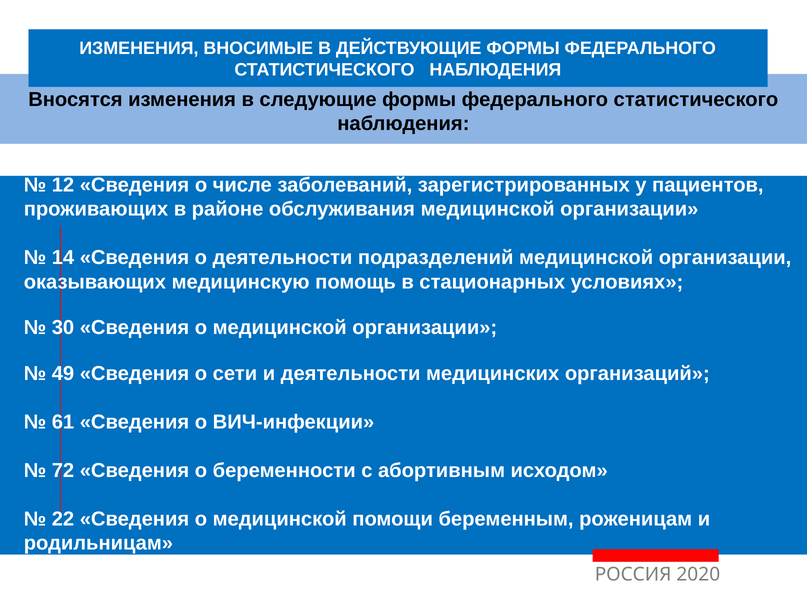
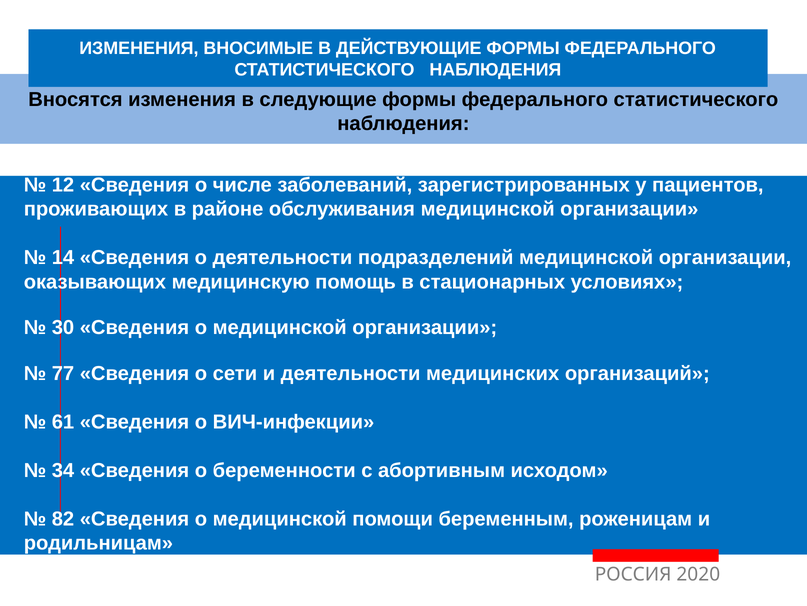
49: 49 -> 77 (63, 373)
72: 72 -> 34 (63, 470)
22: 22 -> 82 (63, 518)
